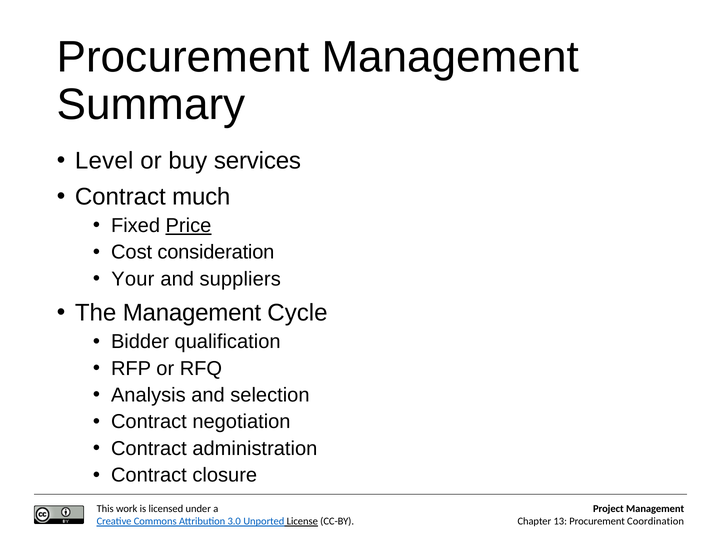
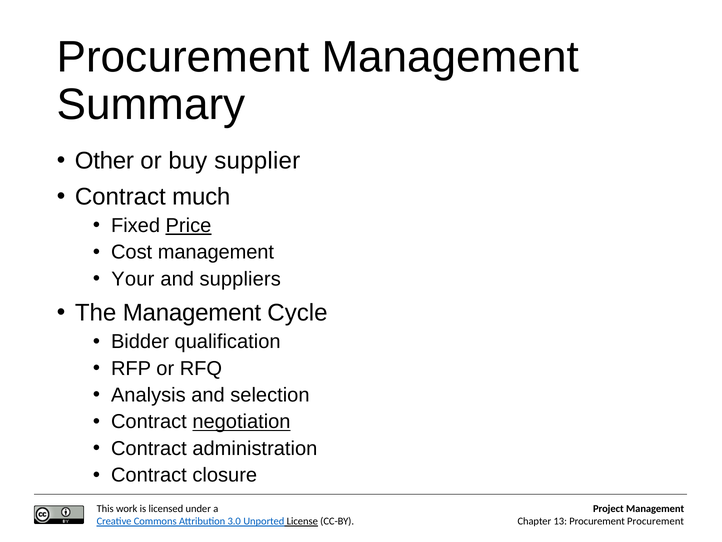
Level: Level -> Other (104, 161)
services: services -> supplier (257, 161)
Cost consideration: consideration -> management (216, 252)
negotiation underline: none -> present (241, 421)
Coordination: Coordination -> Procurement (656, 521)
